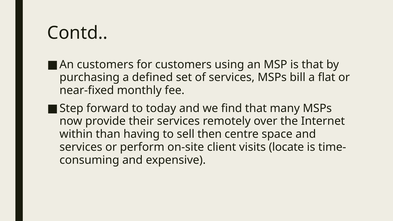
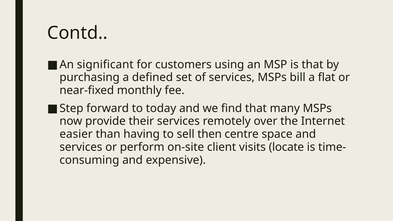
An customers: customers -> significant (105, 65)
within: within -> easier (76, 134)
